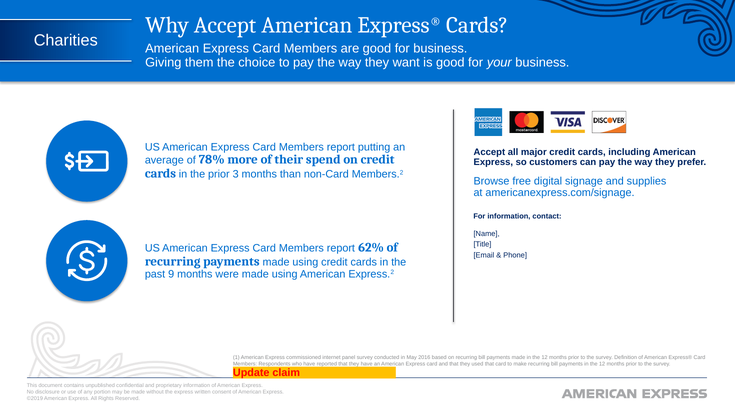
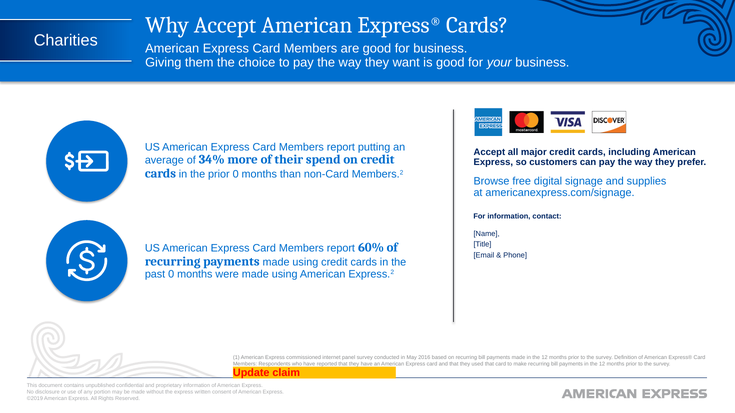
78%: 78% -> 34% (212, 160)
prior 3: 3 -> 0 (236, 174)
62%: 62% -> 60% (371, 248)
past 9: 9 -> 0 (171, 274)
